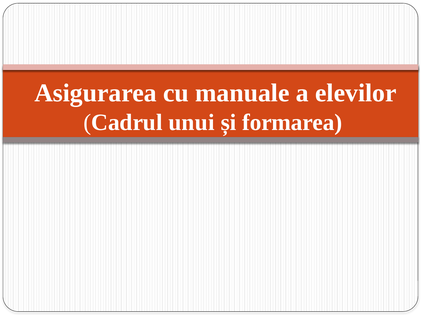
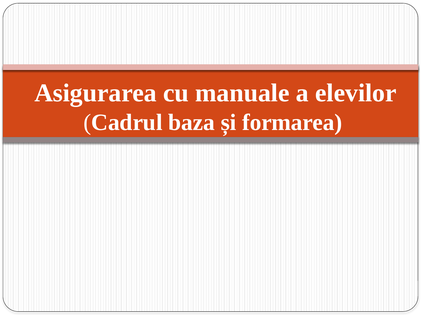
unui: unui -> baza (192, 122)
